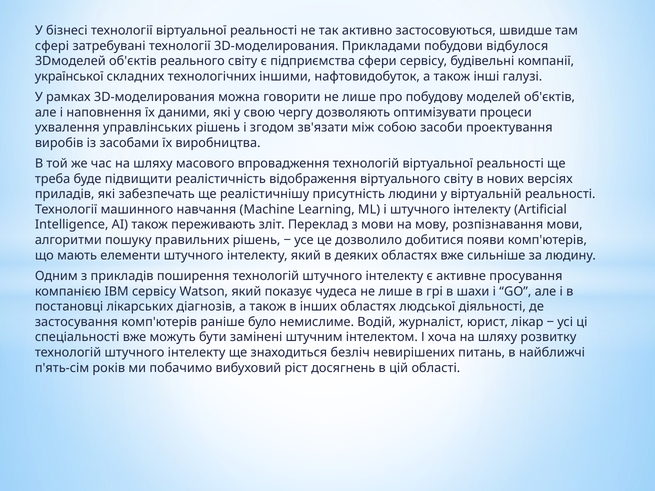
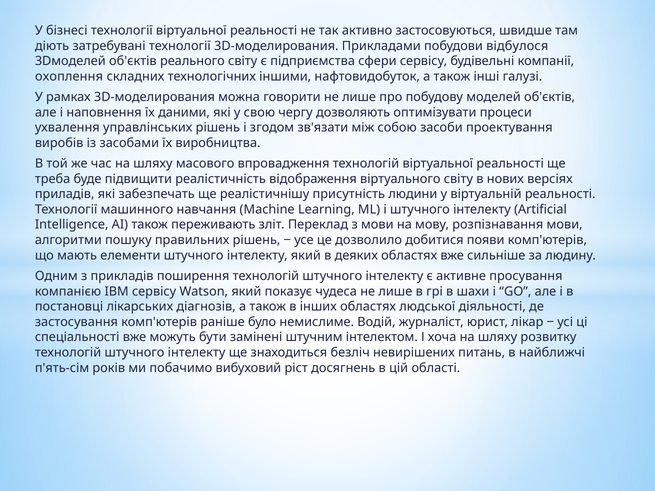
сфері: сфері -> діють (52, 46)
української: української -> охоплення (69, 76)
